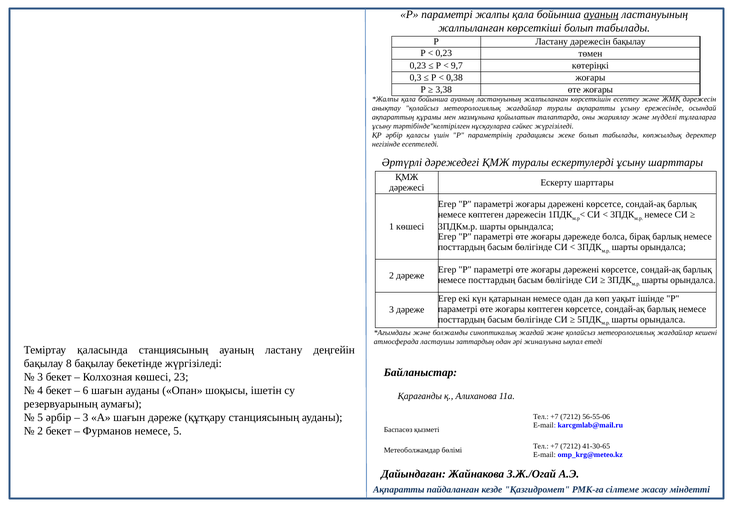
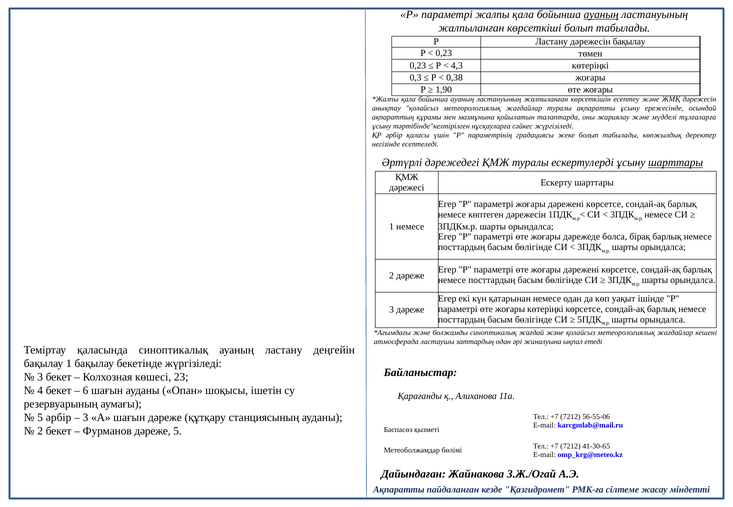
9,7: 9,7 -> 4,3 (457, 65)
3,38: 3,38 -> 1,90 (444, 90)
шарттары underline: none -> present (676, 163)
1 көшесі: көшесі -> немесе (410, 227)
жоғары көптеген: көптеген -> көтеріңкі (545, 309)
қаласында станциясының: станциясының -> синоптикалық (174, 350)
бақылау 8: 8 -> 1 (69, 364)
Фурманов немесе: немесе -> дәреже (153, 431)
